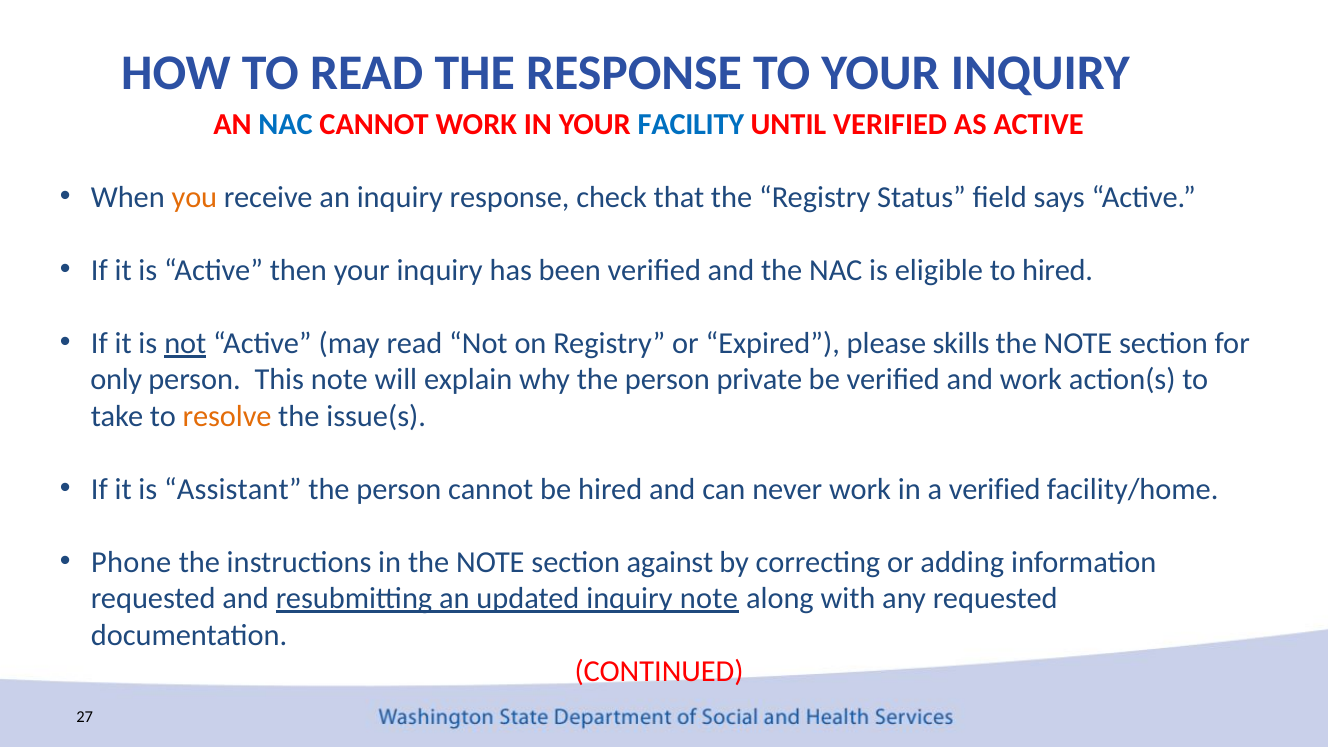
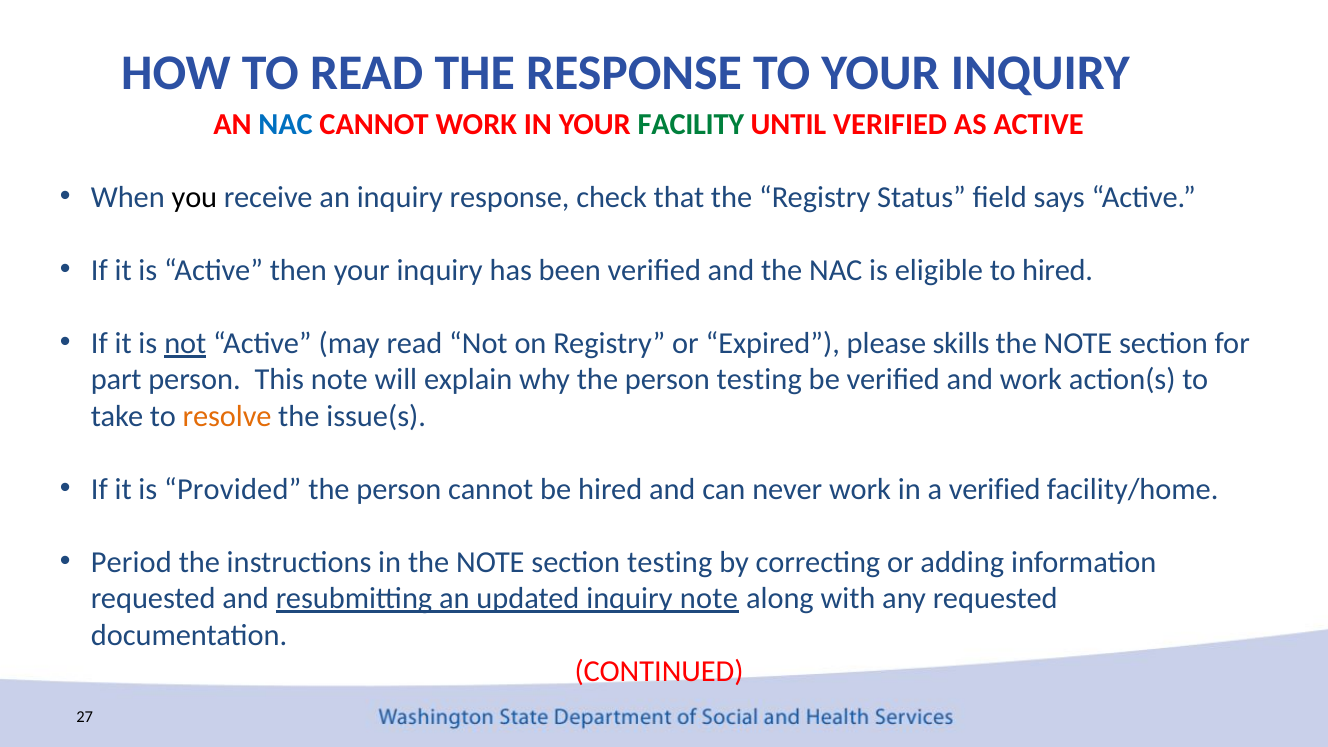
FACILITY colour: blue -> green (691, 124)
you colour: orange -> black (194, 197)
only: only -> part (116, 380)
person private: private -> testing (759, 380)
Assistant: Assistant -> Provided (233, 489)
Phone: Phone -> Period (131, 562)
section against: against -> testing (670, 562)
